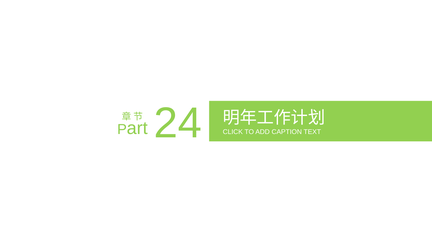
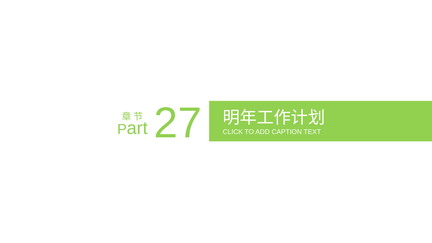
24: 24 -> 27 (178, 123)
